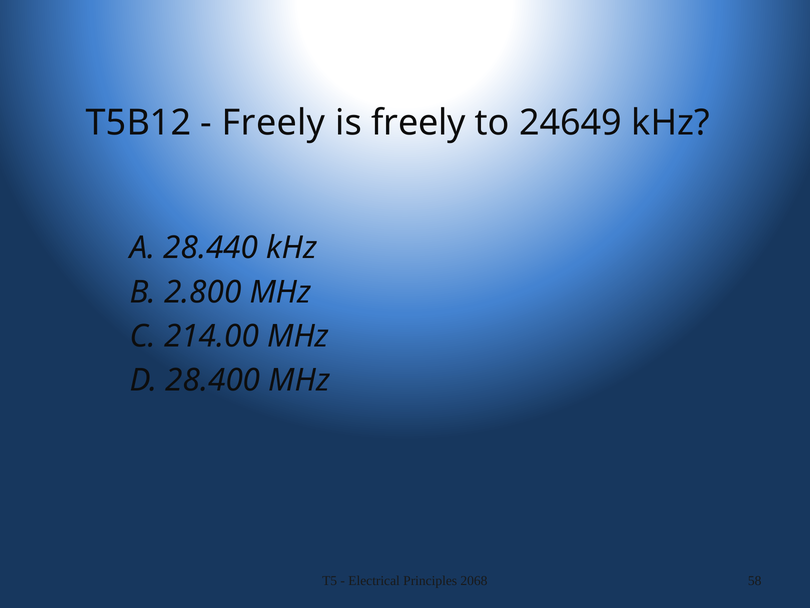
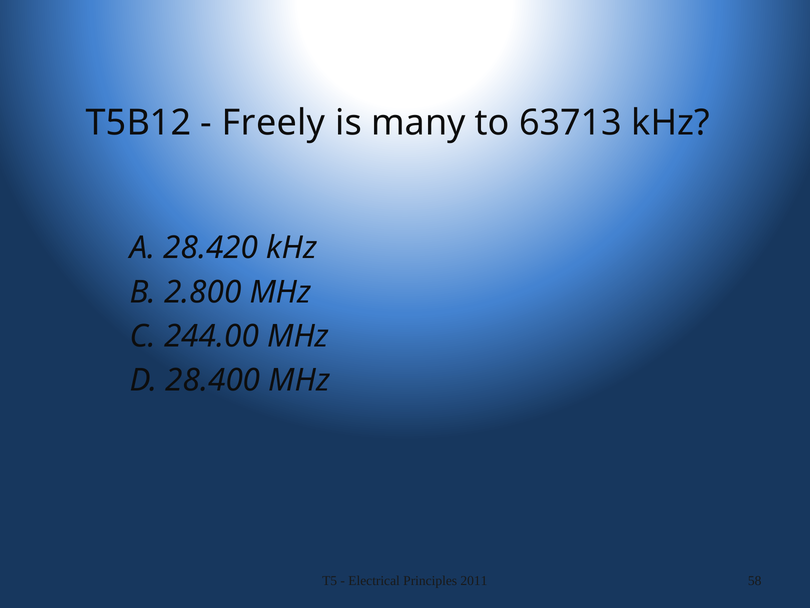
is freely: freely -> many (418, 123)
24649: 24649 -> 63713 (571, 123)
28.440: 28.440 -> 28.420 (211, 248)
214.00: 214.00 -> 244.00 (212, 336)
2068: 2068 -> 2011 (474, 580)
